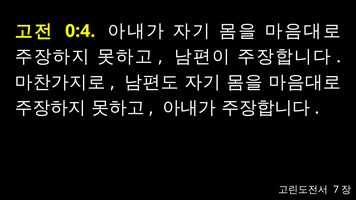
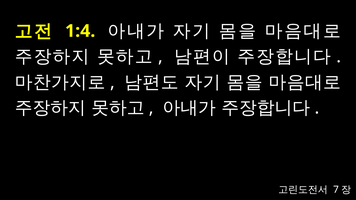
0:4: 0:4 -> 1:4 (80, 31)
